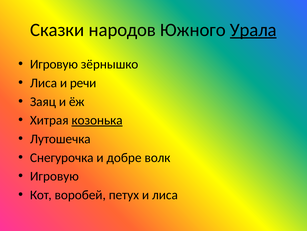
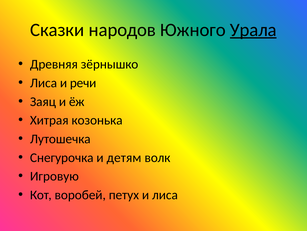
Игровую: Игровую -> Древняя (54, 64)
козонька underline: present -> none (97, 120)
добре: добре -> детям (124, 157)
